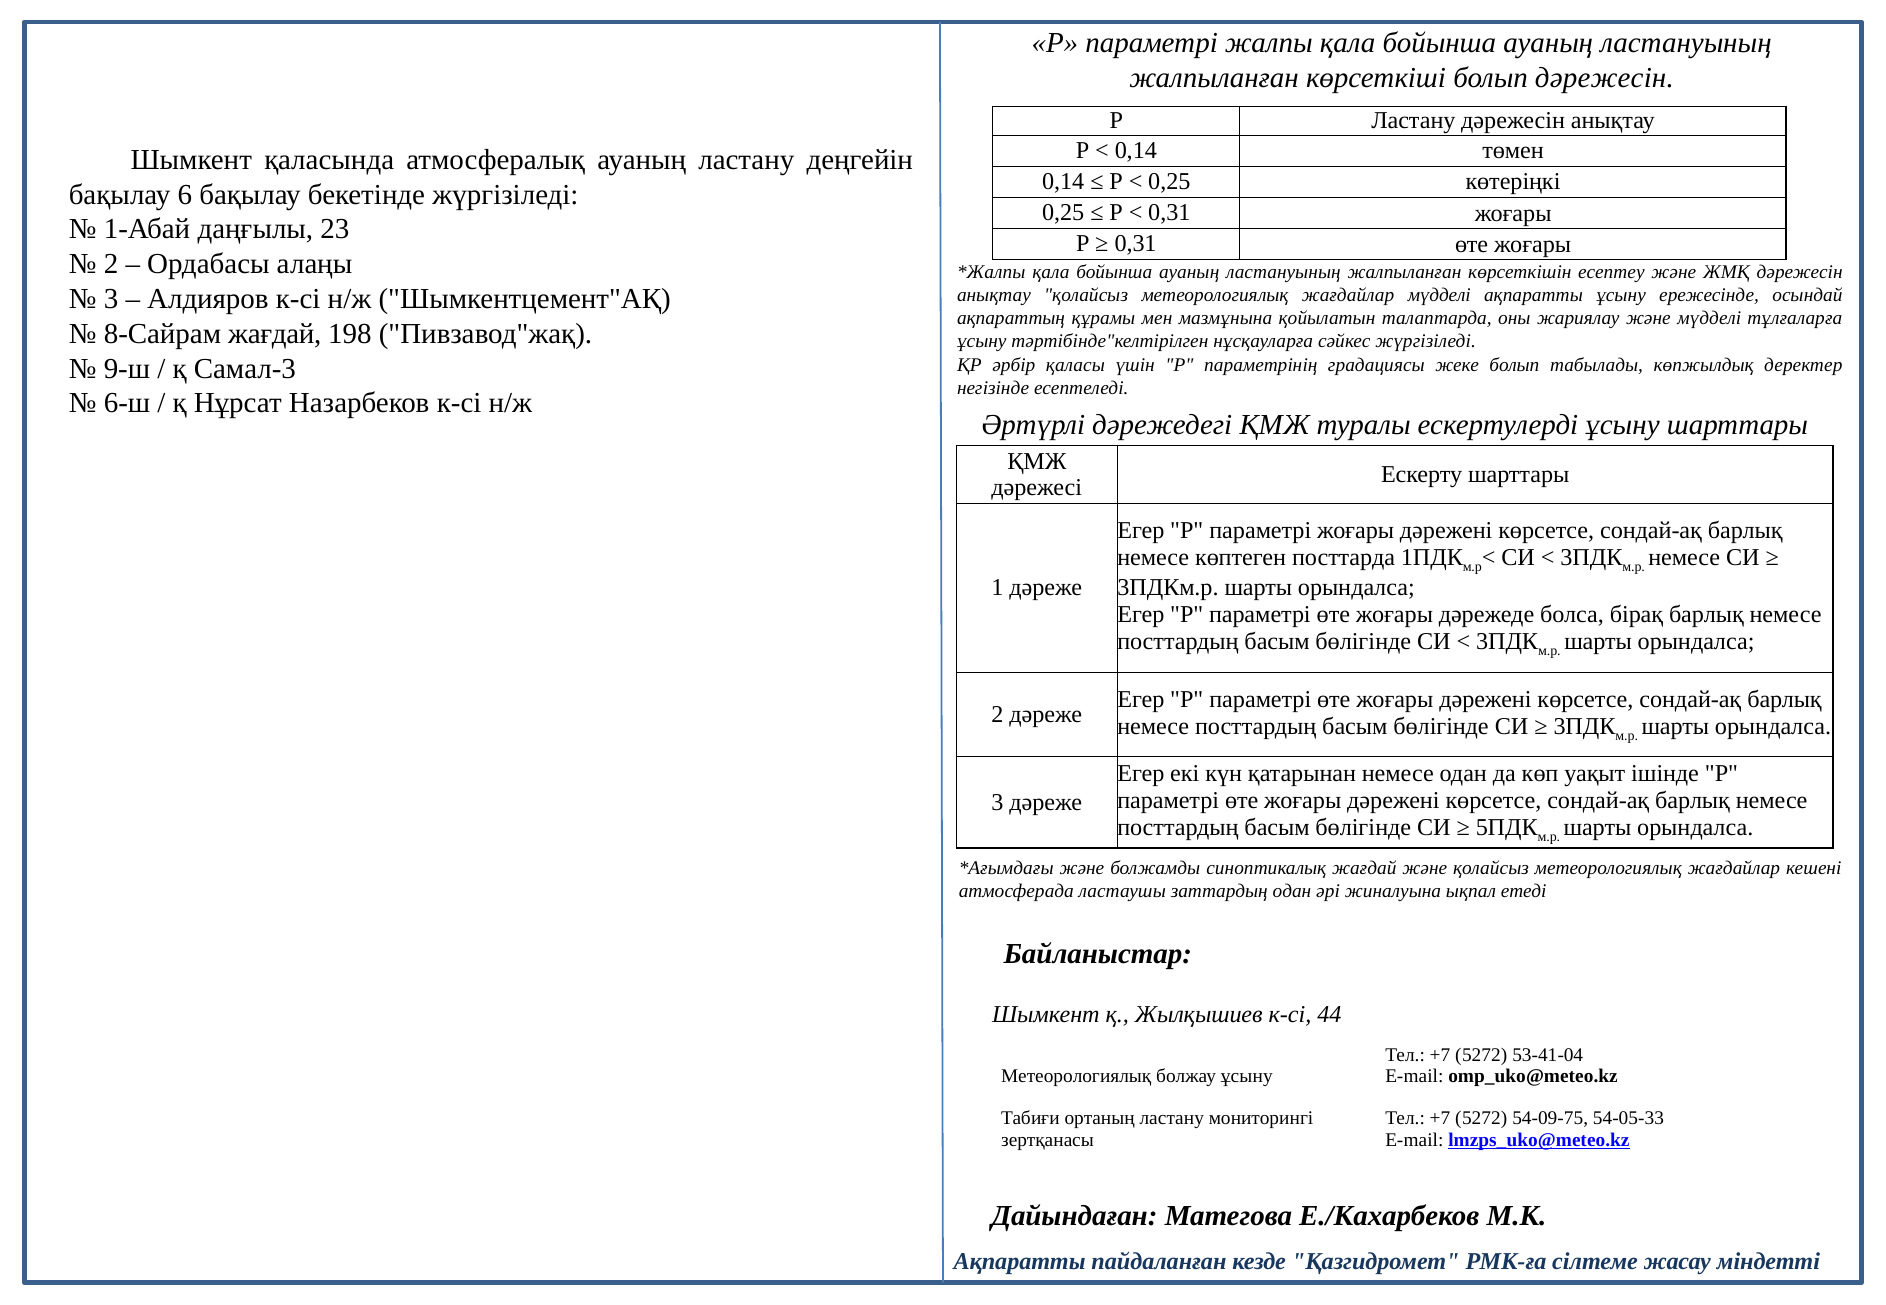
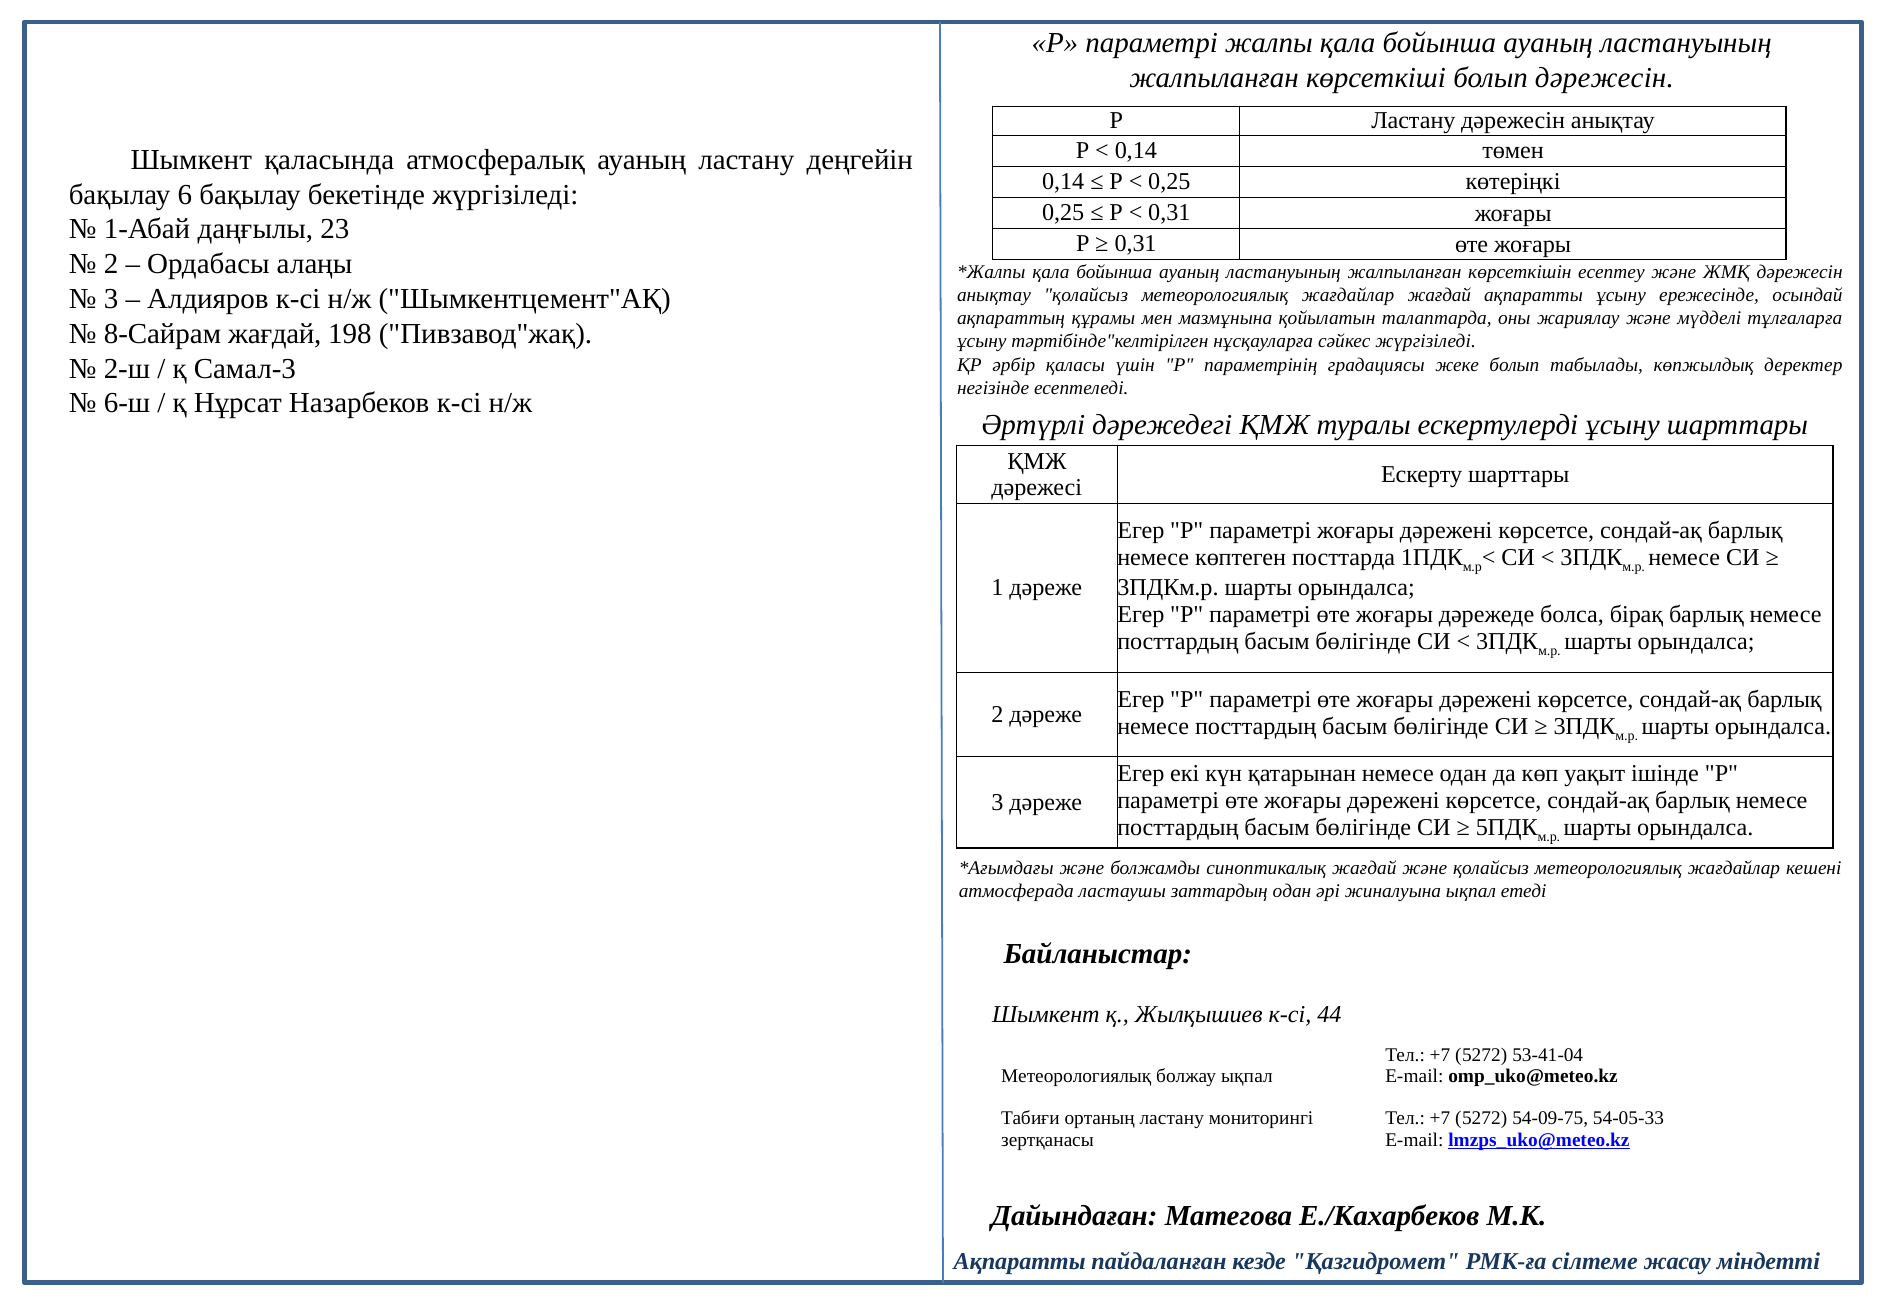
жағдайлар мүдделі: мүдделі -> жағдай (1439, 295)
9-ш: 9-ш -> 2-ш (127, 369)
болжау ұсыну: ұсыну -> ықпал (1247, 1077)
